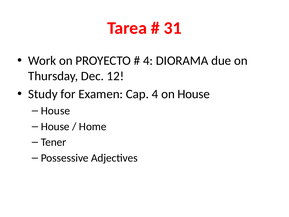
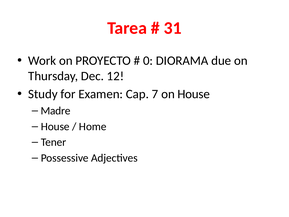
4: 4 -> 0 (148, 61)
Cap 4: 4 -> 7 (155, 94)
House: House -> Madre (56, 111)
